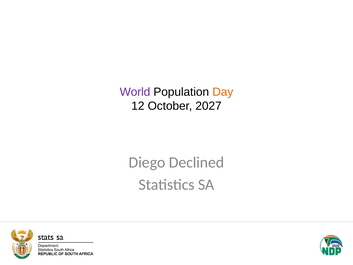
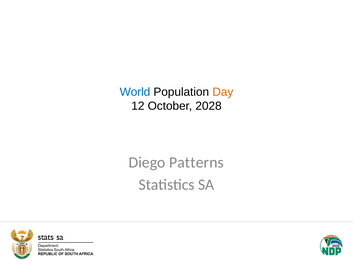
World colour: purple -> blue (135, 92)
2027: 2027 -> 2028 (209, 106)
Declined: Declined -> Patterns (196, 162)
